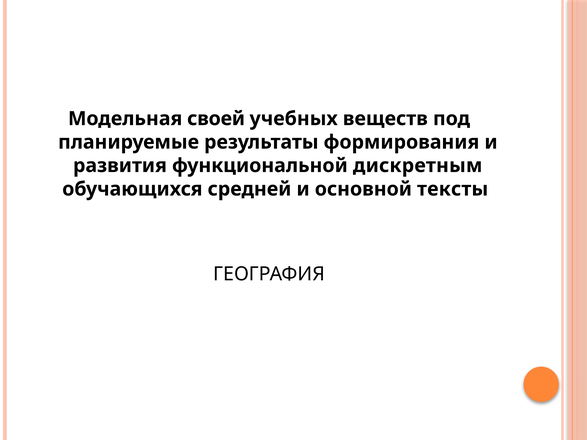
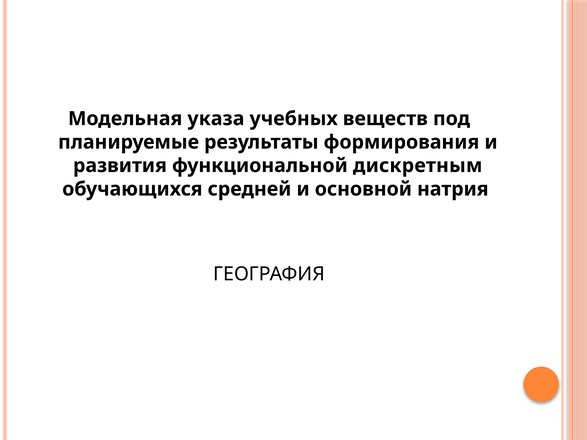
своей: своей -> указа (216, 119)
тексты: тексты -> натрия (453, 189)
